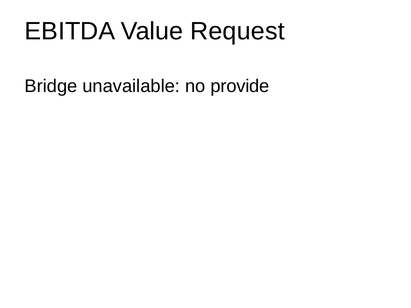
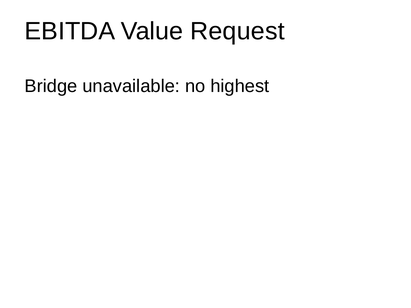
provide: provide -> highest (240, 86)
